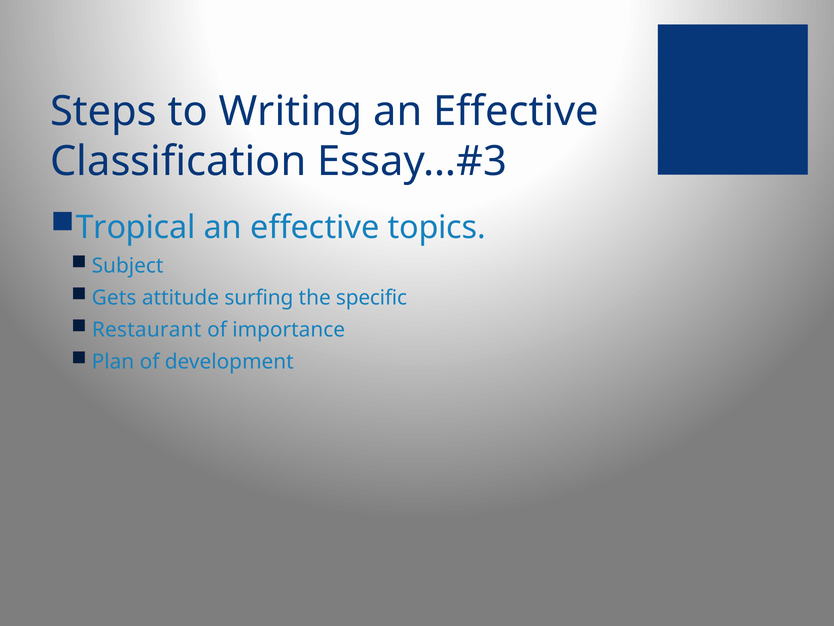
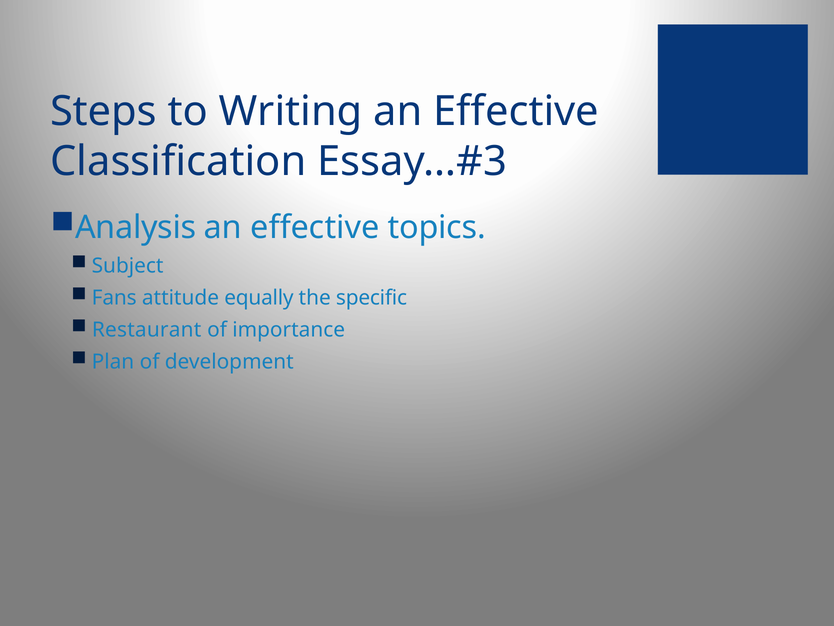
Tropical: Tropical -> Analysis (136, 227)
Gets: Gets -> Fans (114, 298)
surfing: surfing -> equally (259, 298)
